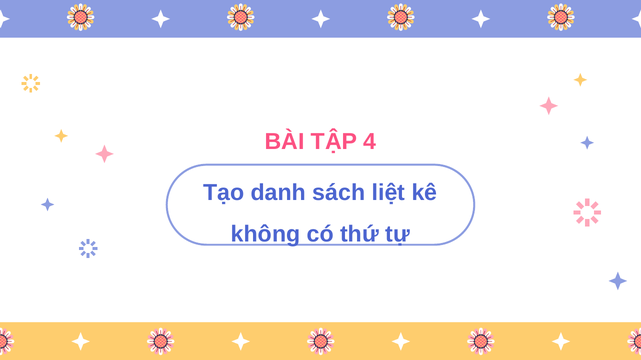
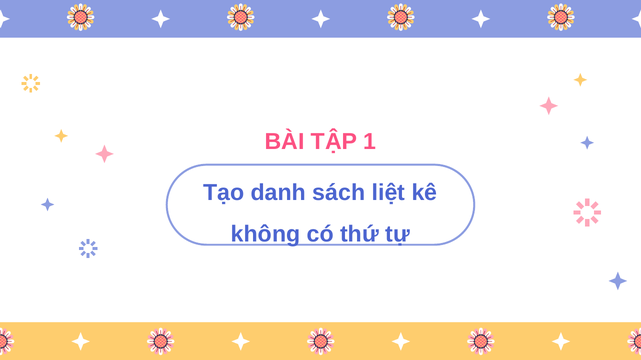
4: 4 -> 1 (370, 142)
